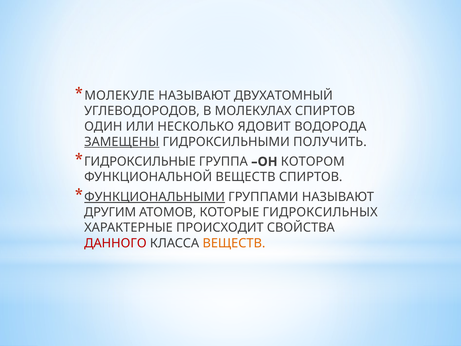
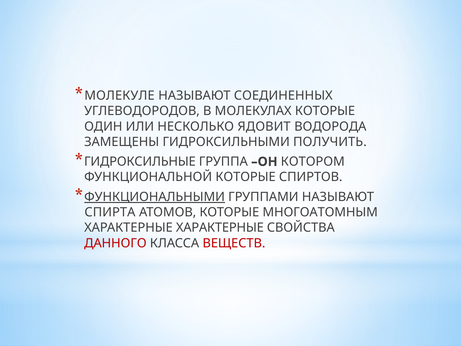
ДВУХАТОМНЫЙ: ДВУХАТОМНЫЙ -> СОЕДИНЕННЫХ (283, 96)
МОЛЕКУЛАХ СПИРТОВ: СПИРТОВ -> КОТОРЫЕ (325, 111)
ЗАМЕЩЕНЫ underline: present -> none (122, 142)
ФУНКЦИОНАЛЬНОЙ ВЕЩЕСТВ: ВЕЩЕСТВ -> КОТОРЫЕ (246, 177)
ДРУГИМ: ДРУГИМ -> СПИРТА (110, 212)
ГИДРОКСИЛЬНЫХ: ГИДРОКСИЛЬНЫХ -> МНОГОАТОМНЫМ (320, 212)
ХАРАКТЕРНЫЕ ПРОИСХОДИТ: ПРОИСХОДИТ -> ХАРАКТЕРНЫЕ (220, 228)
ВЕЩЕСТВ colour: orange -> red (234, 243)
